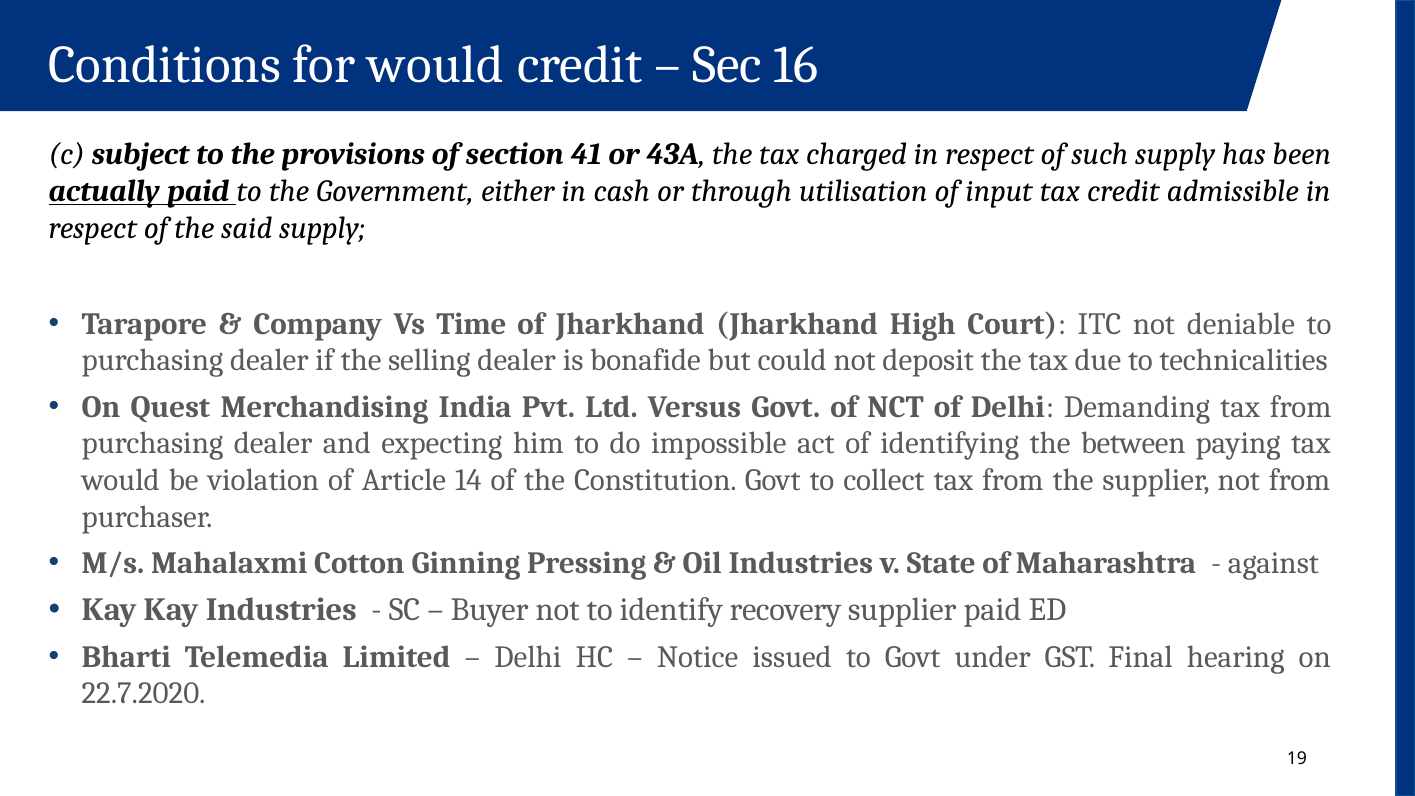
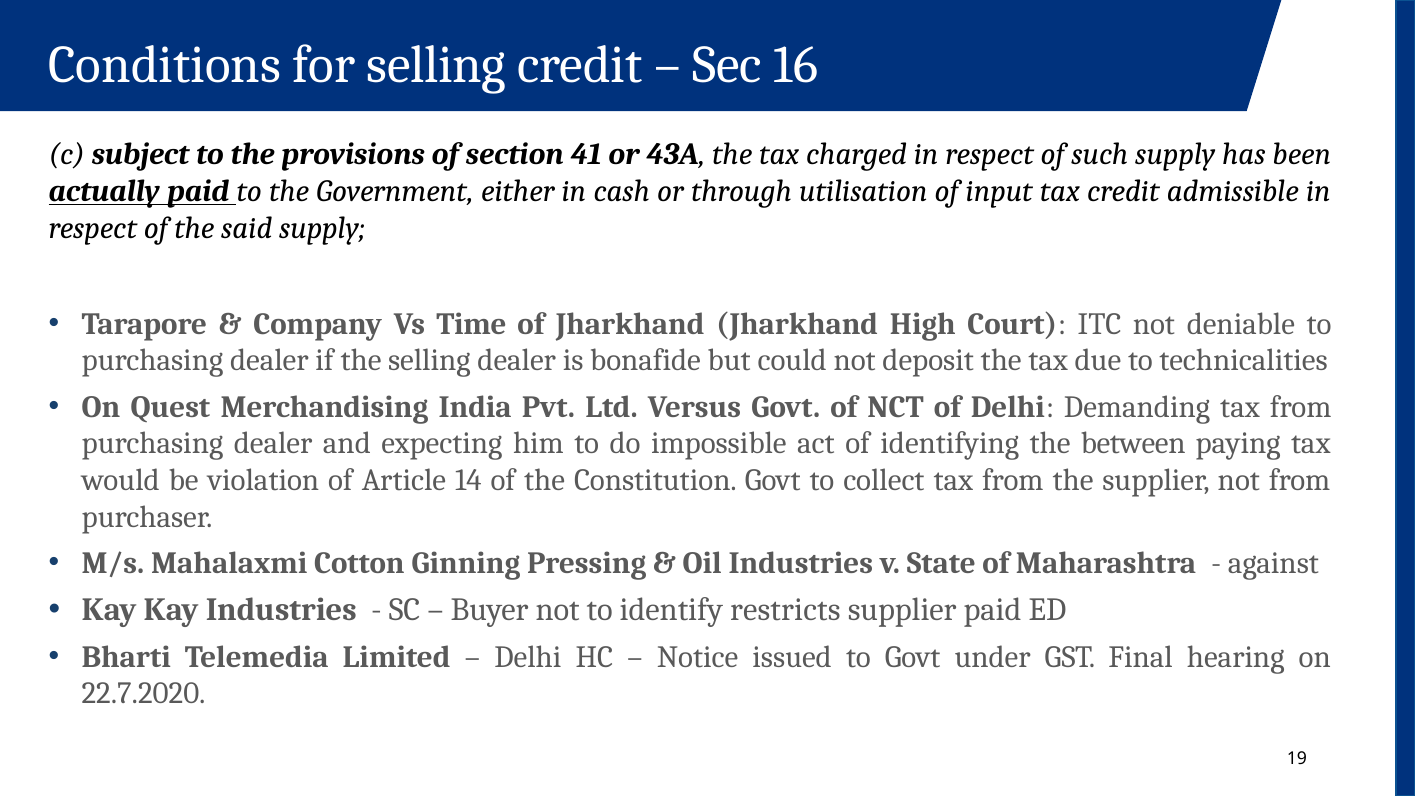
for would: would -> selling (436, 65)
recovery: recovery -> restricts (785, 610)
